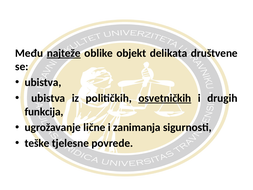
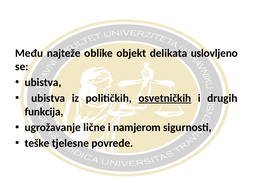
najteže underline: present -> none (64, 53)
društvene: društvene -> uslovljeno (214, 53)
zanimanja: zanimanja -> namjerom (137, 127)
